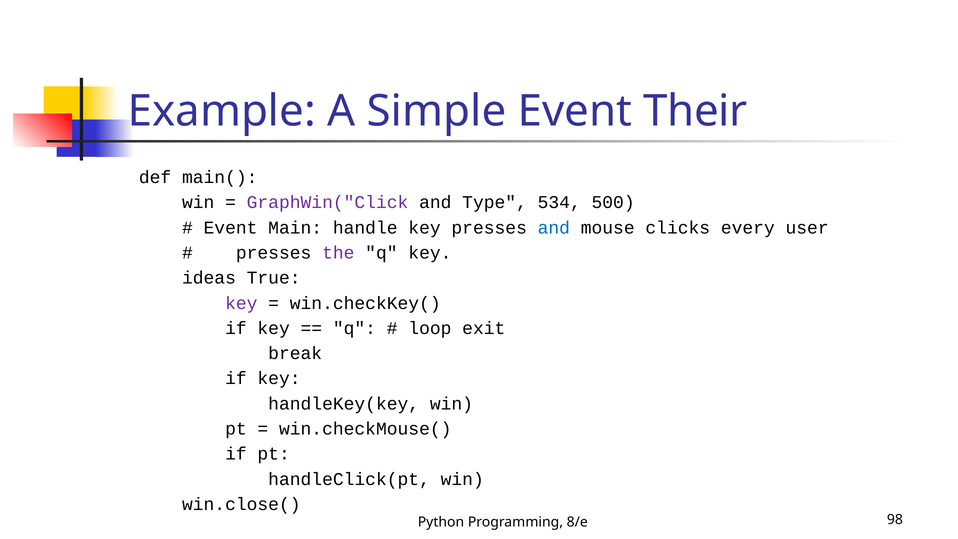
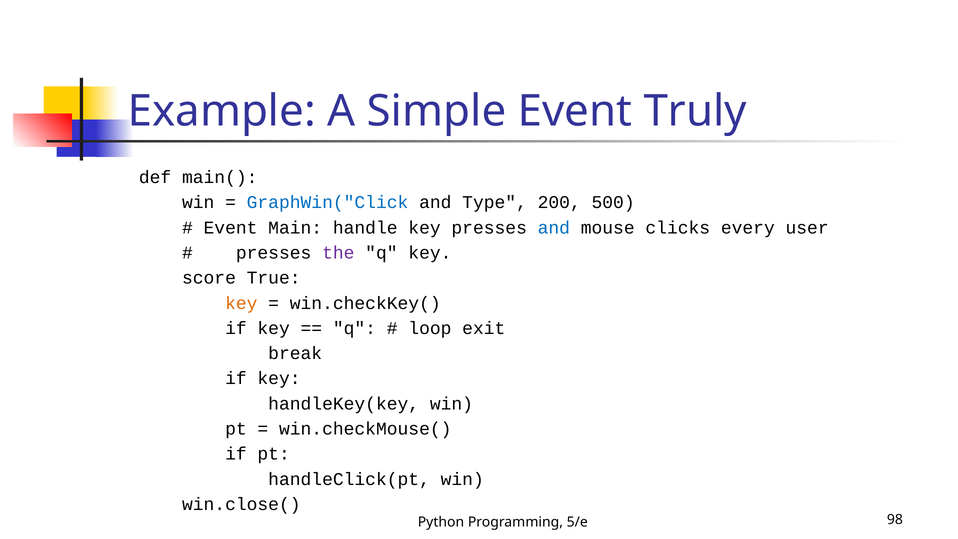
Their: Their -> Truly (695, 111)
GraphWin("Click colour: purple -> blue (328, 202)
534: 534 -> 200 (559, 202)
ideas: ideas -> score (209, 278)
key colour: purple -> orange (241, 303)
8/e: 8/e -> 5/e (577, 522)
